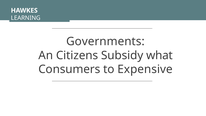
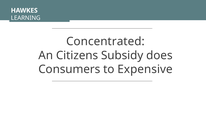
Governments: Governments -> Concentrated (105, 41)
what: what -> does (159, 55)
